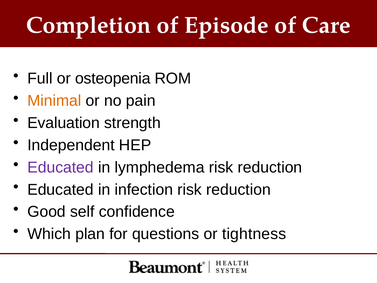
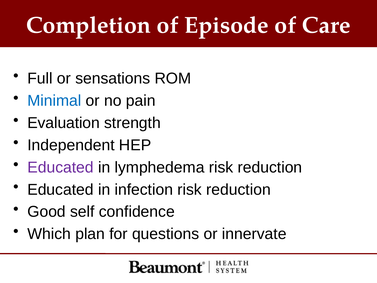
osteopenia: osteopenia -> sensations (113, 78)
Minimal colour: orange -> blue (54, 101)
tightness: tightness -> innervate (254, 234)
